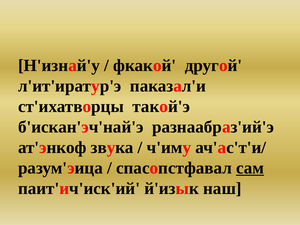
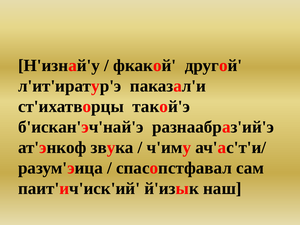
сам underline: present -> none (250, 168)
